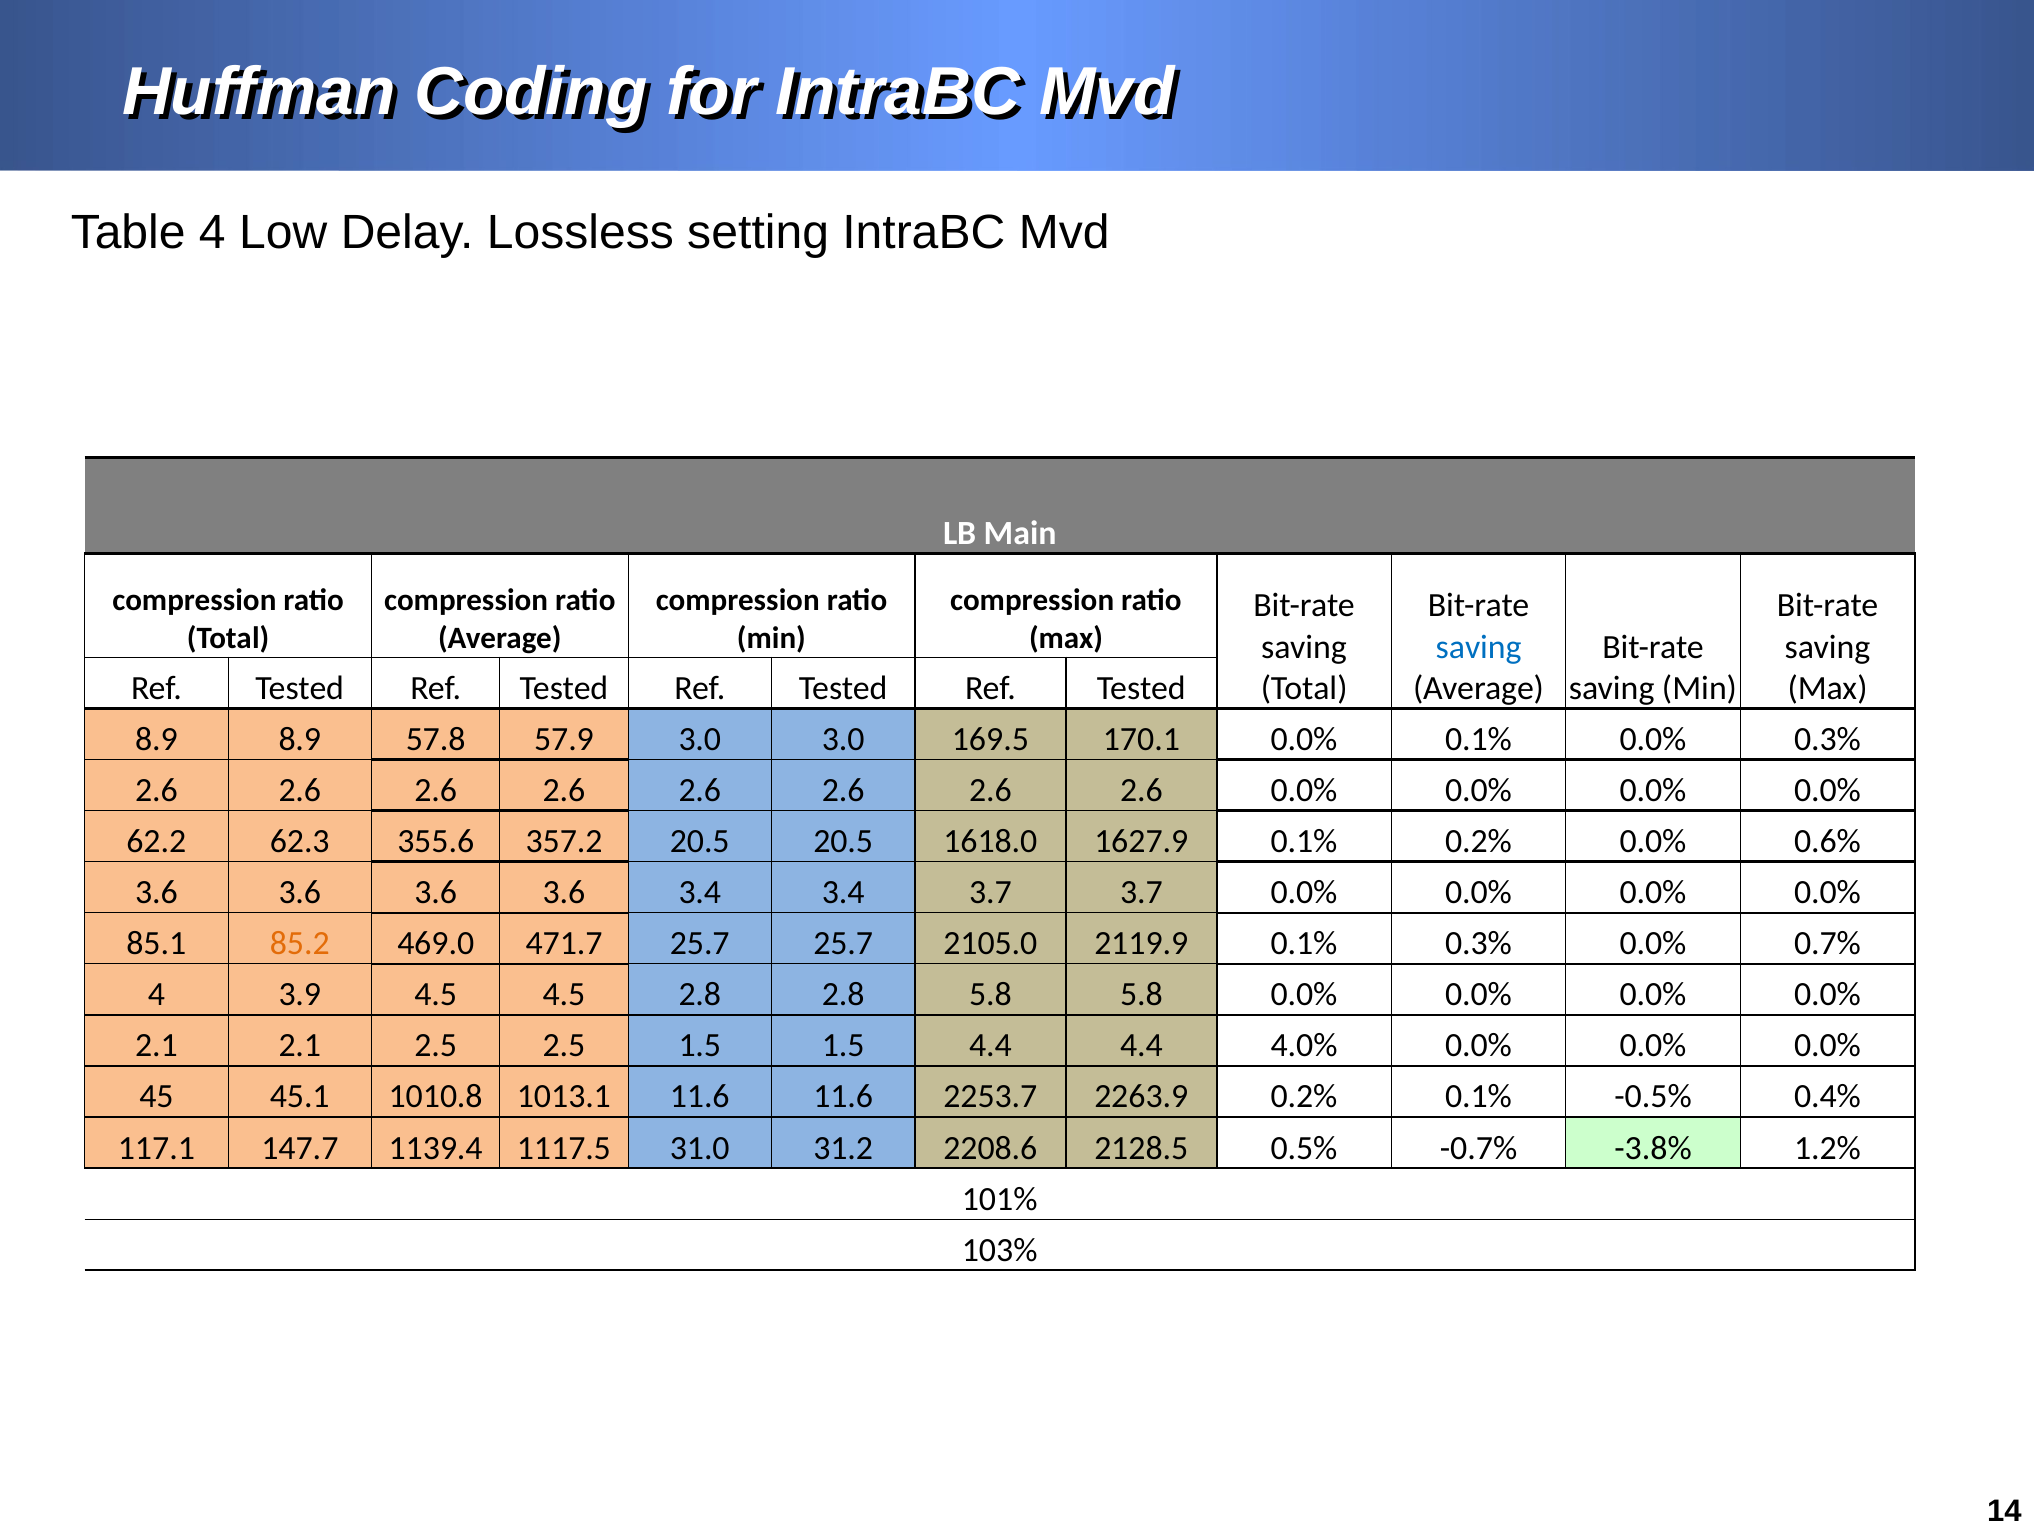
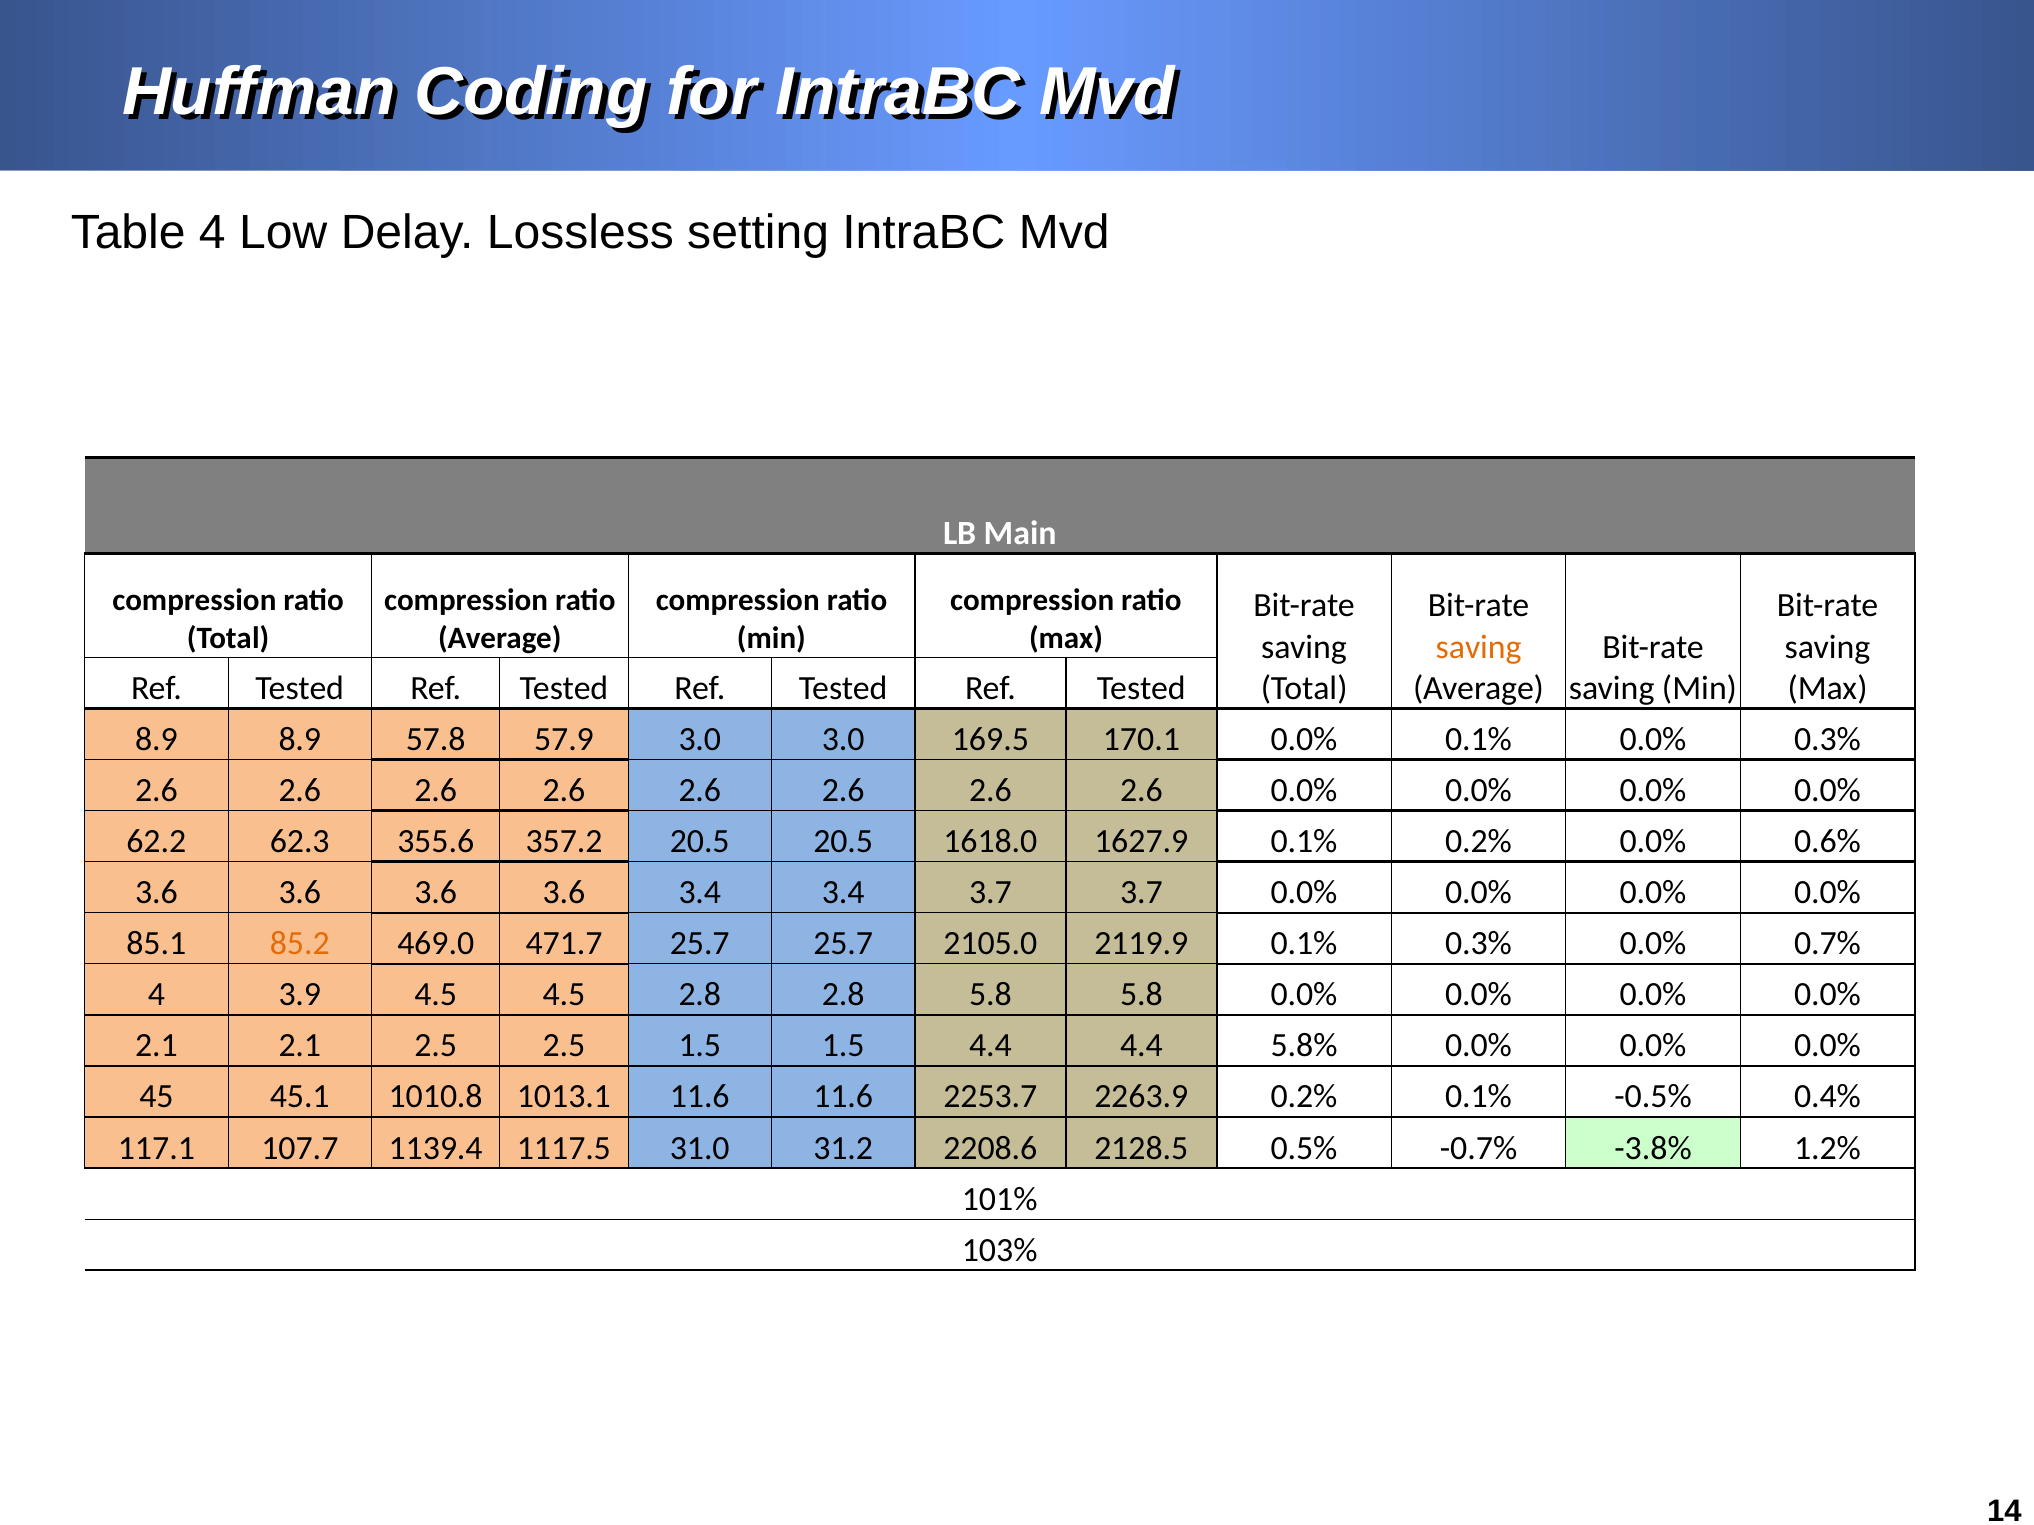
saving colour: blue -> orange (1479, 647)
4.0%: 4.0% -> 5.8% (1304, 1046)
147.7: 147.7 -> 107.7 (300, 1148)
